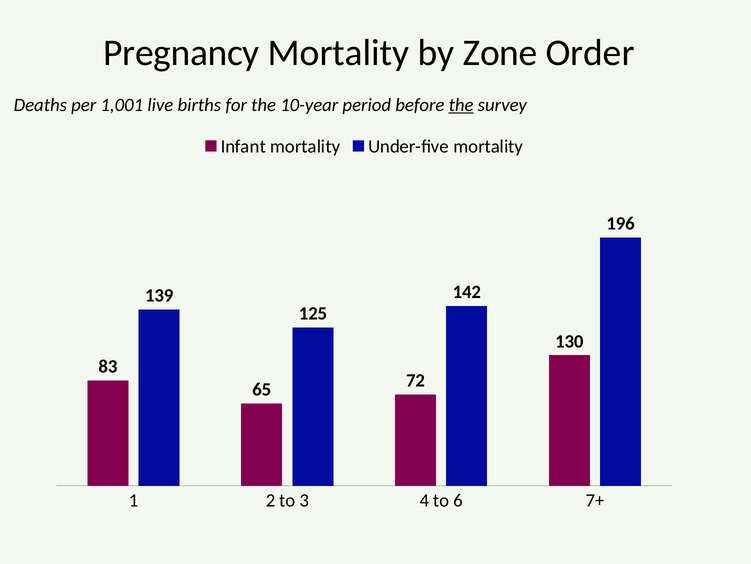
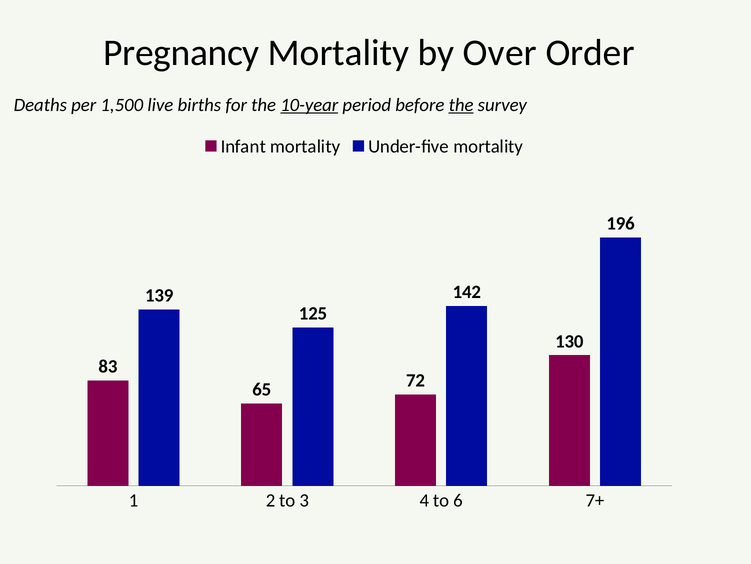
Zone: Zone -> Over (500, 53)
1,001: 1,001 -> 1,500 (122, 105)
10-year underline: none -> present (309, 105)
